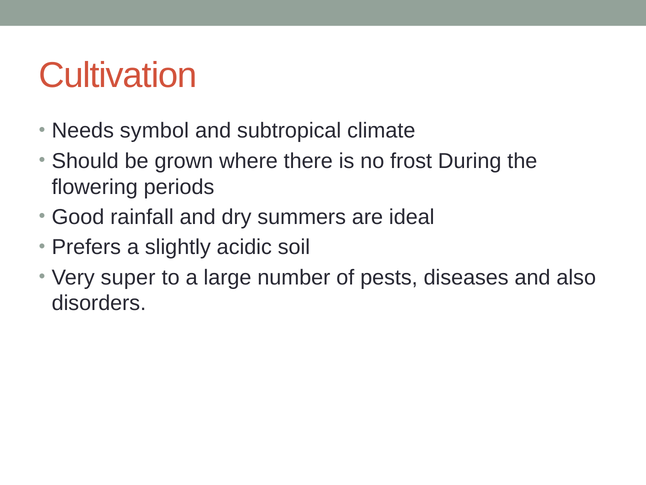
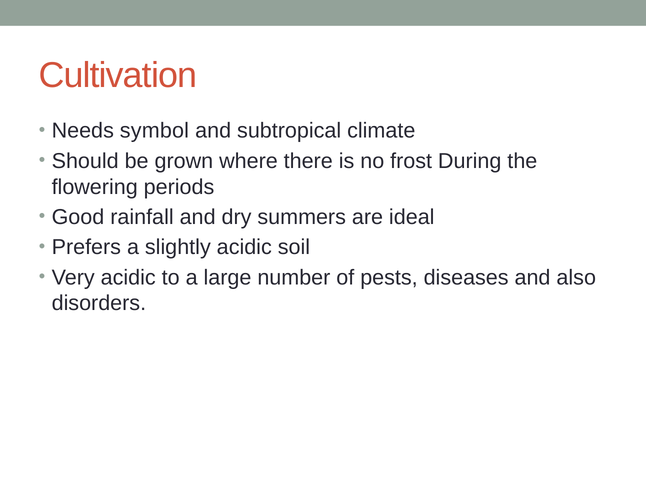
Very super: super -> acidic (128, 277)
